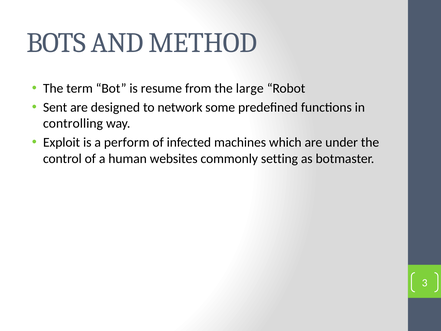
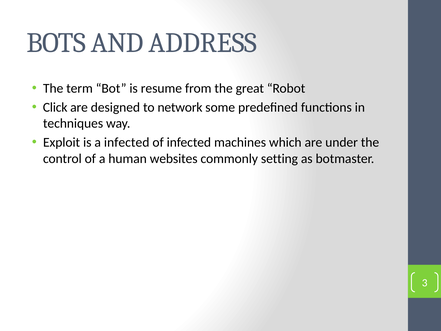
METHOD: METHOD -> ADDRESS (203, 43)
large: large -> great (250, 88)
Sent: Sent -> Click (55, 107)
controlling: controlling -> techniques (73, 123)
a perform: perform -> infected (127, 142)
